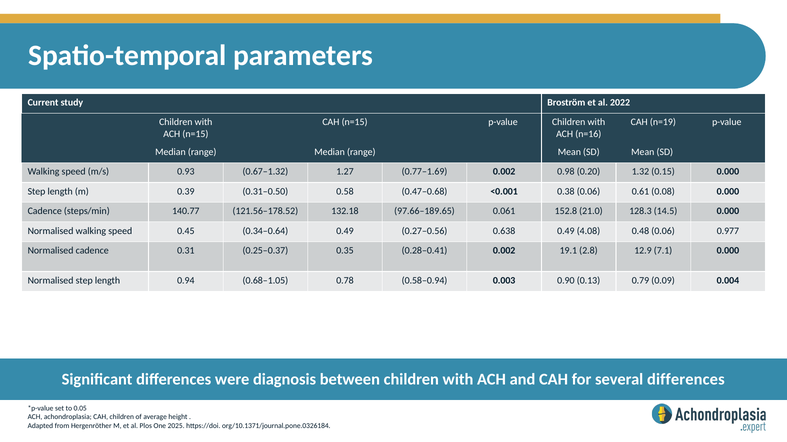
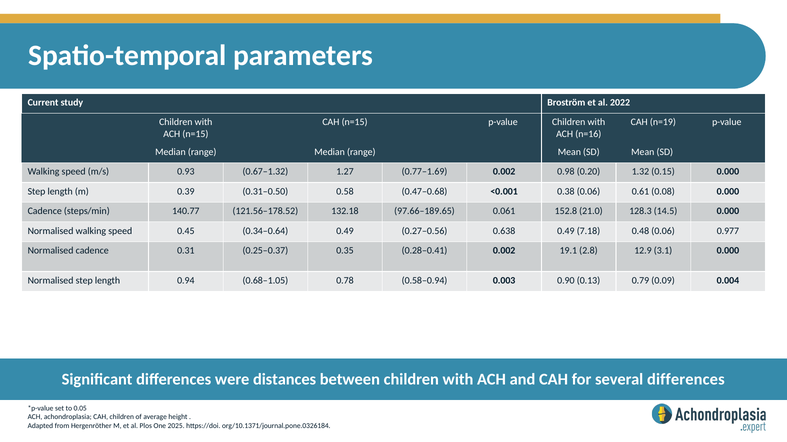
4.08: 4.08 -> 7.18 (588, 231)
7.1: 7.1 -> 3.1 (663, 251)
diagnosis: diagnosis -> distances (285, 380)
